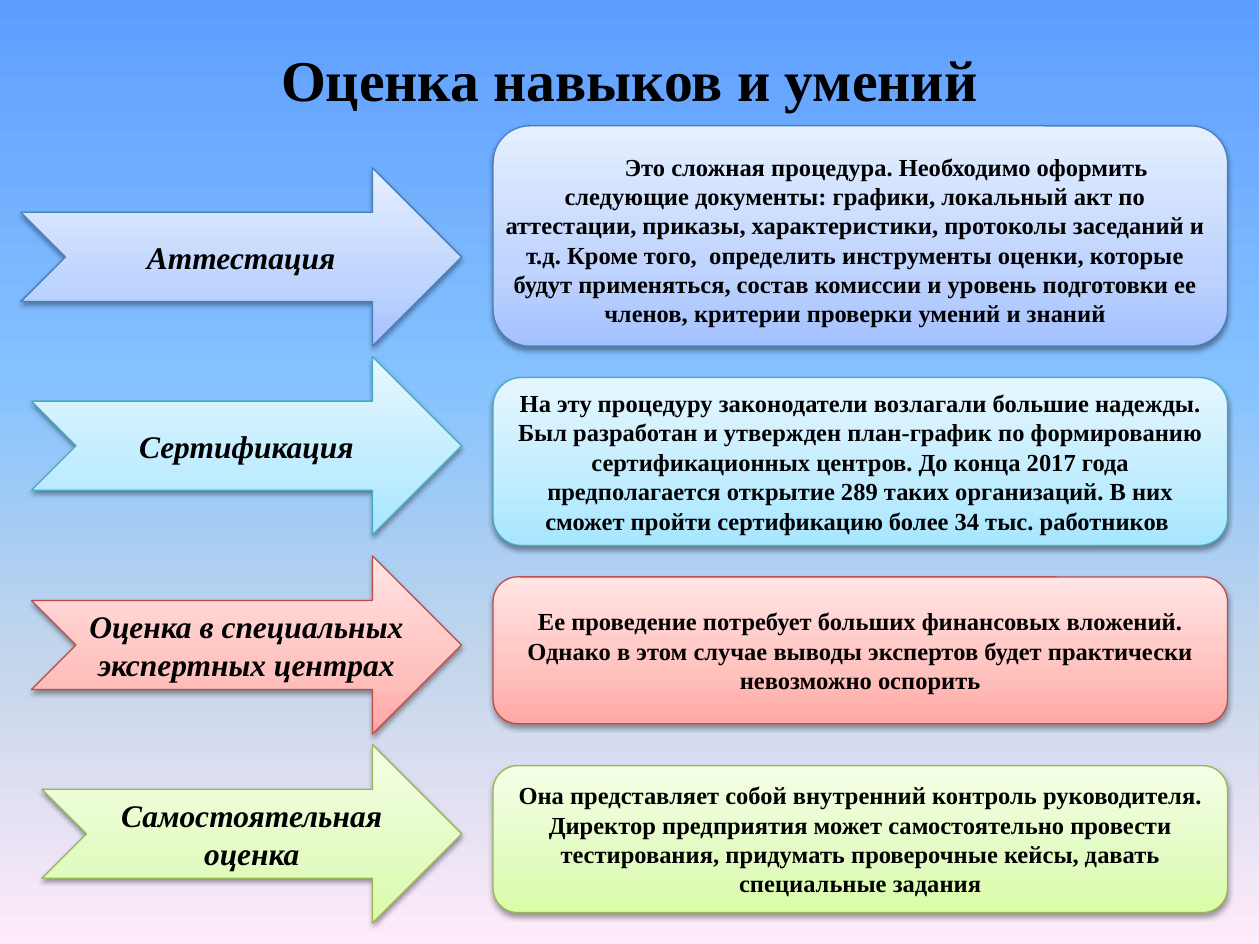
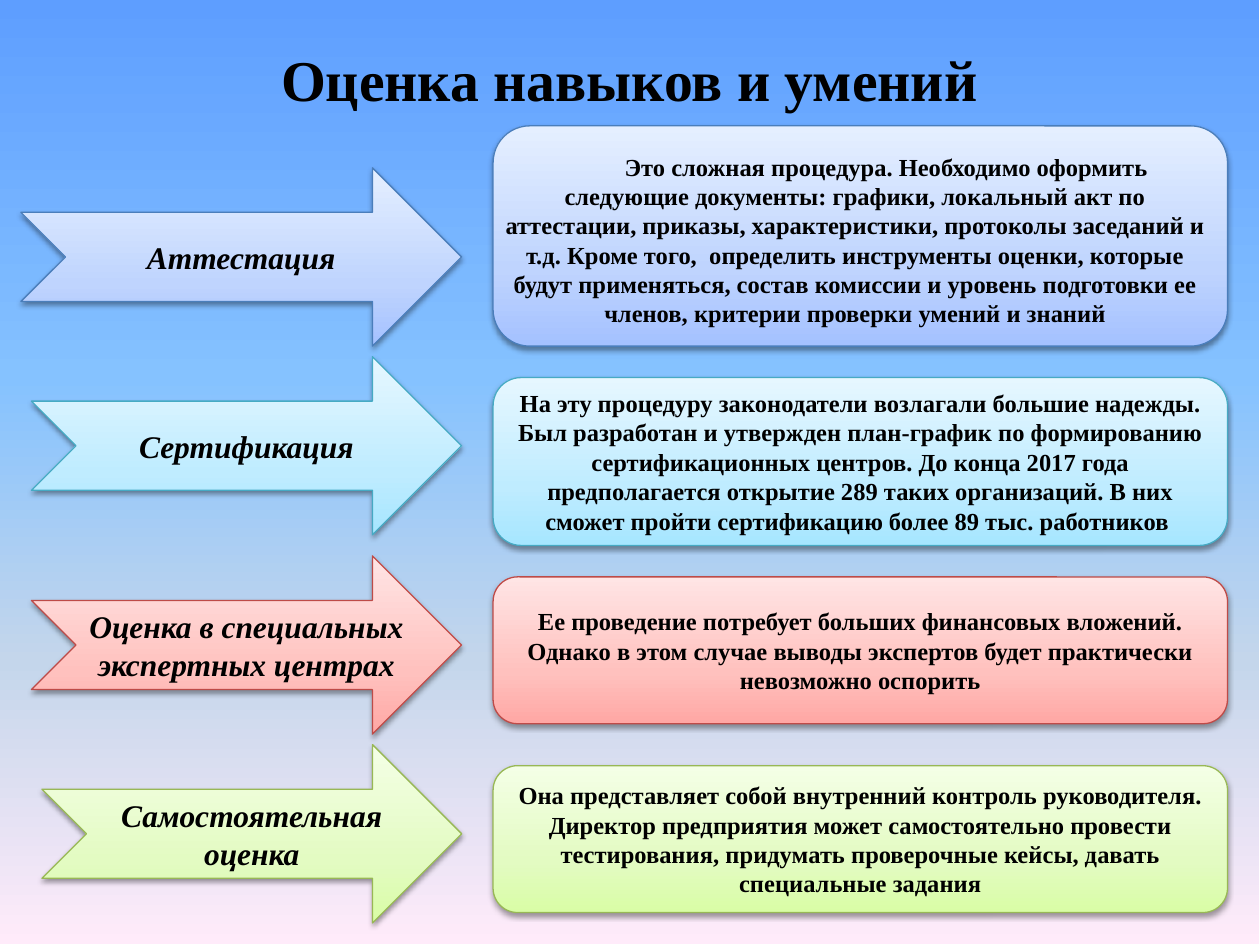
34: 34 -> 89 (967, 522)
